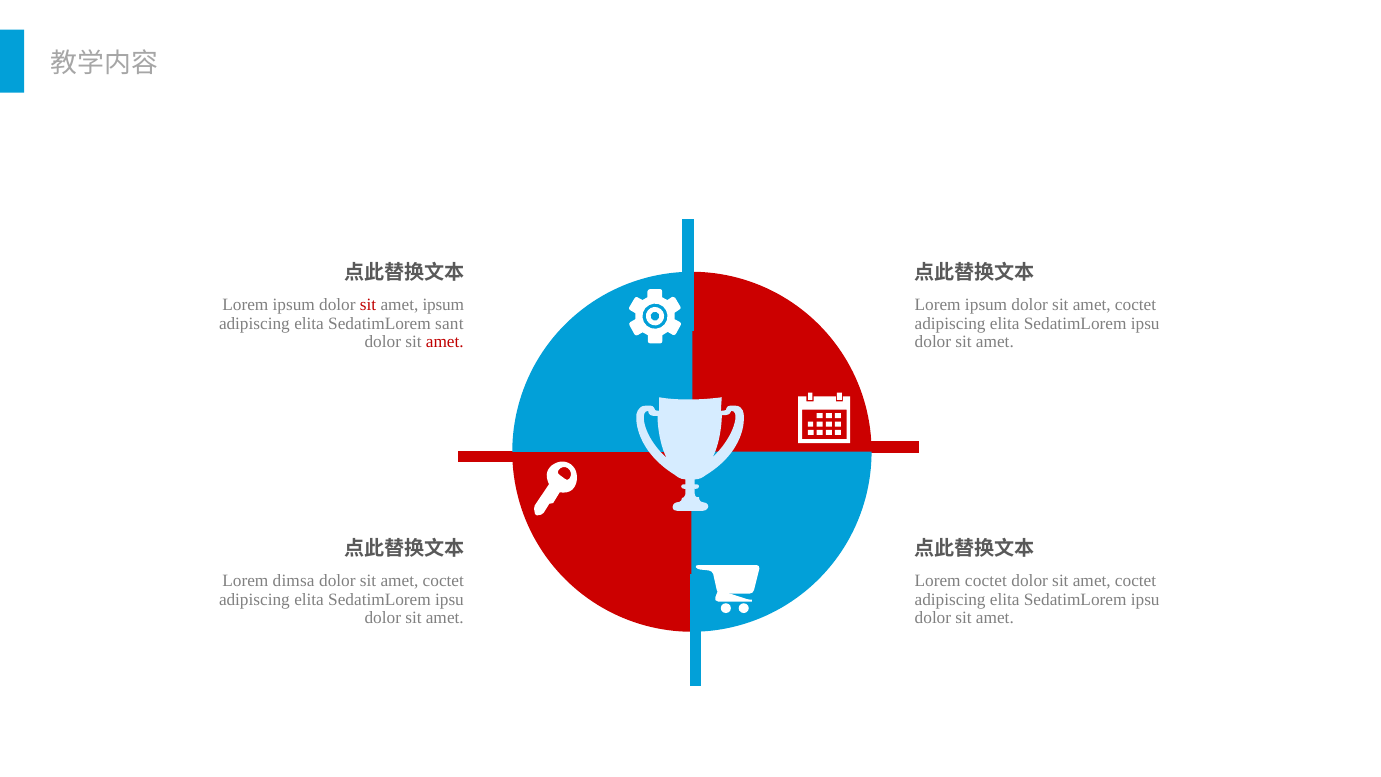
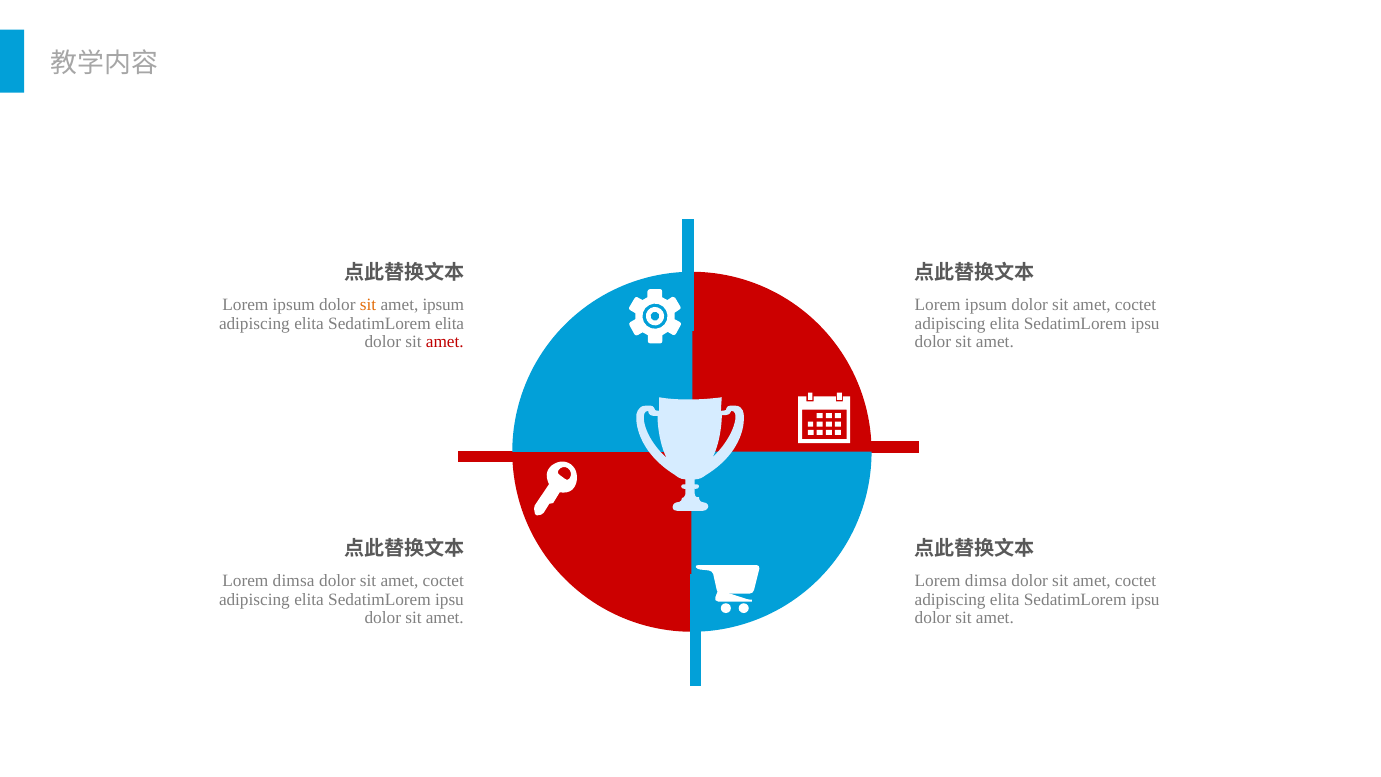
sit colour: red -> orange (368, 305)
SedatimLorem sant: sant -> elita (450, 324)
coctet: coctet -> dimsa (986, 581)
